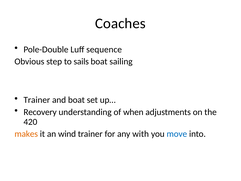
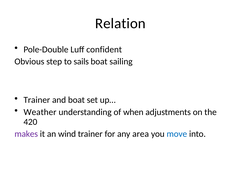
Coaches: Coaches -> Relation (120, 23)
sequence: sequence -> confident (104, 49)
Recovery: Recovery -> Weather (40, 112)
makes colour: orange -> purple (26, 134)
with: with -> area (141, 134)
